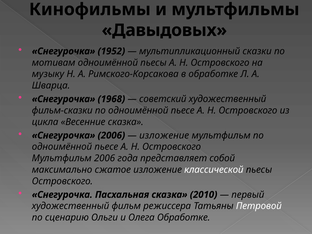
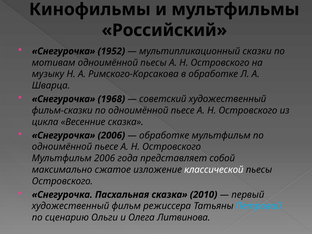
Давыдовых: Давыдовых -> Российский (164, 30)
изложение: изложение -> обработке (164, 135)
Петровой colour: white -> light blue (259, 206)
Олега Обработке: Обработке -> Литвинова (184, 218)
